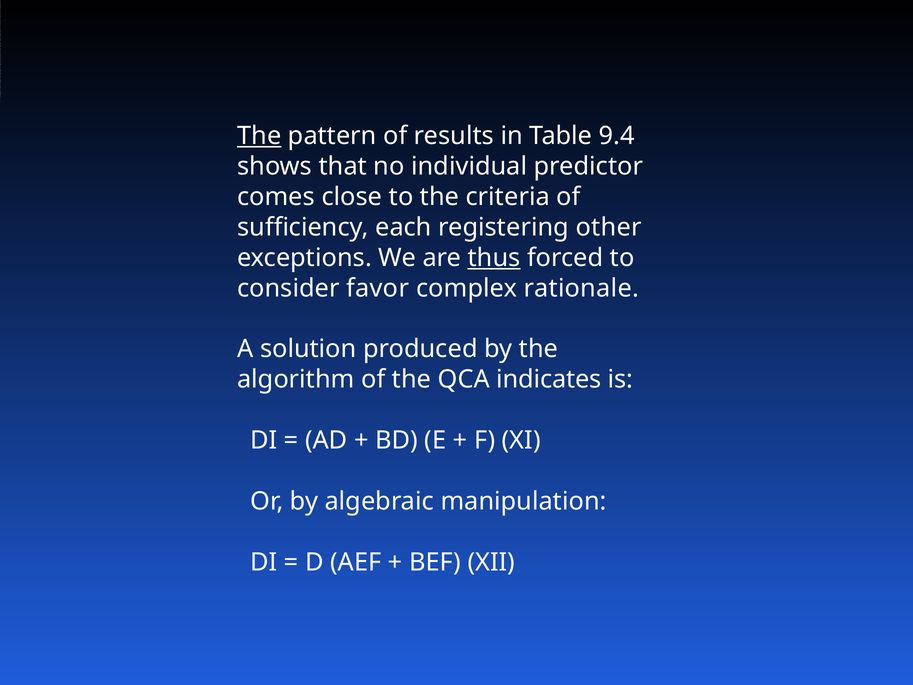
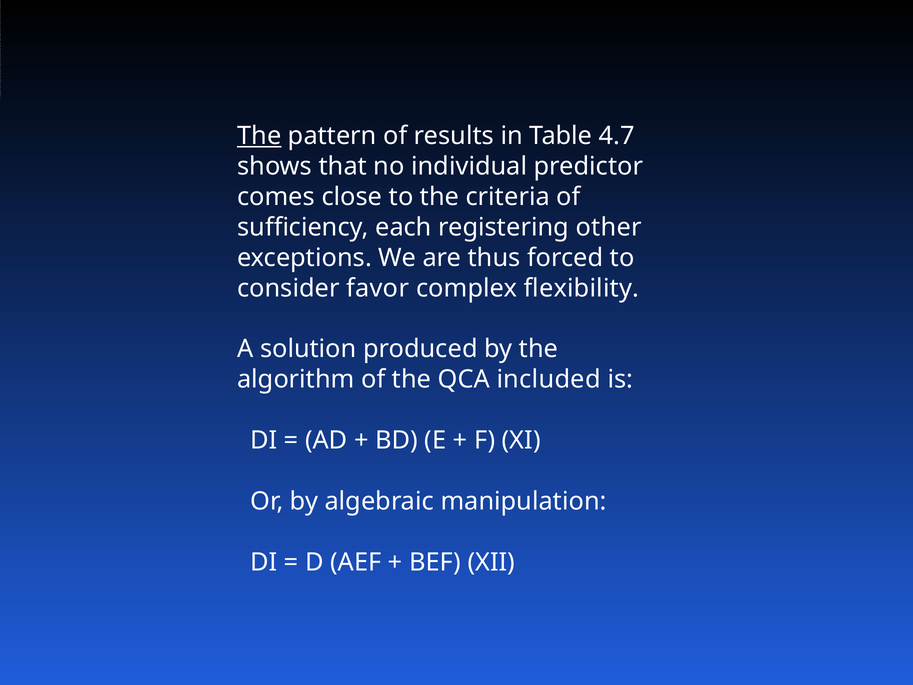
9.4: 9.4 -> 4.7 (617, 136)
thus underline: present -> none (494, 258)
rationale: rationale -> flexibility (581, 288)
indicates: indicates -> included (549, 379)
